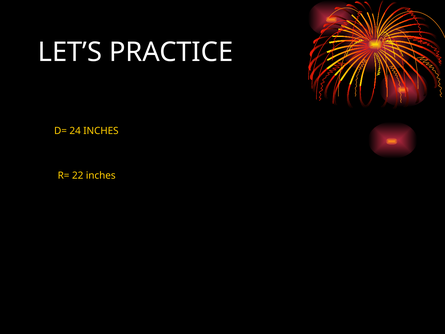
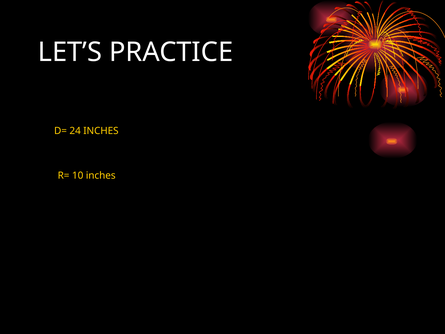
22: 22 -> 10 (78, 175)
